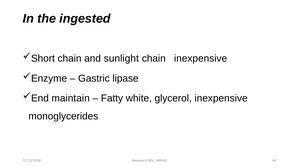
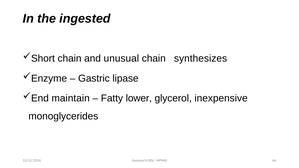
sunlight: sunlight -> unusual (121, 59)
chain inexpensive: inexpensive -> synthesizes (201, 59)
white: white -> lower (139, 98)
